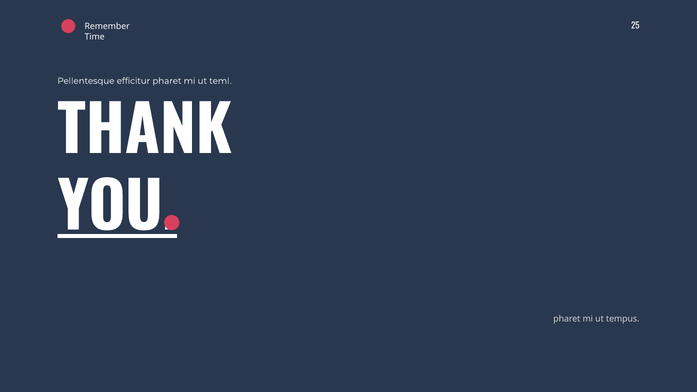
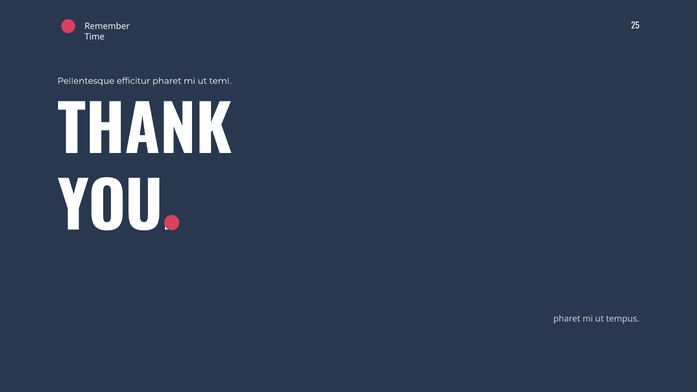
YOU underline: present -> none (118, 209)
